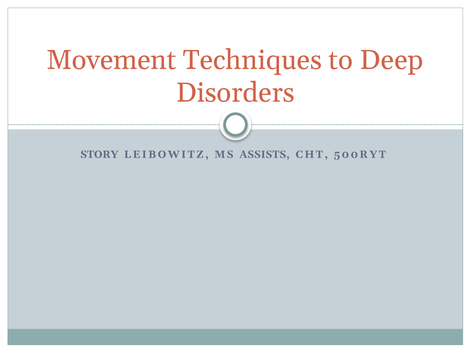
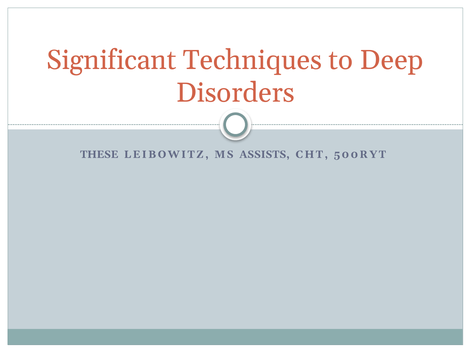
Movement: Movement -> Significant (111, 60)
STORY: STORY -> THESE (99, 155)
